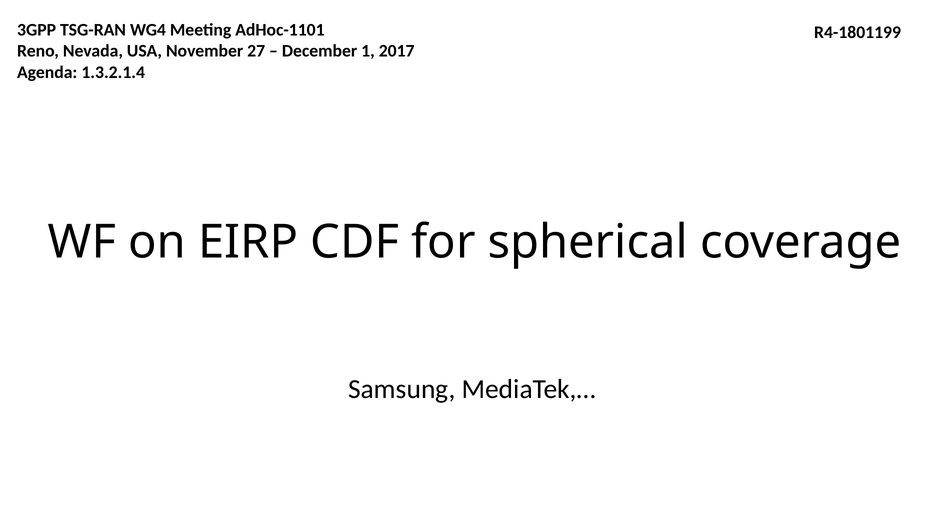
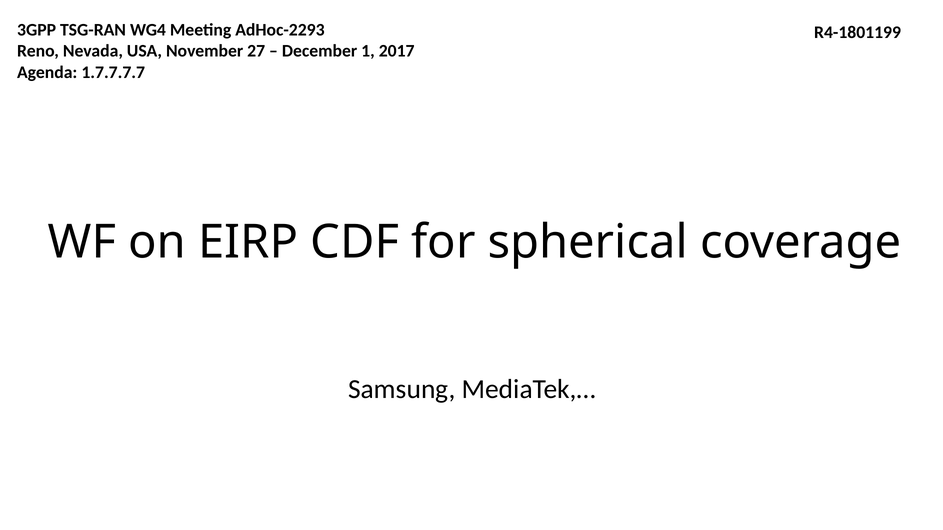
AdHoc-1101: AdHoc-1101 -> AdHoc-2293 (280, 30)
1.3.2.1.4: 1.3.2.1.4 -> 1.7.7.7.7 (113, 72)
